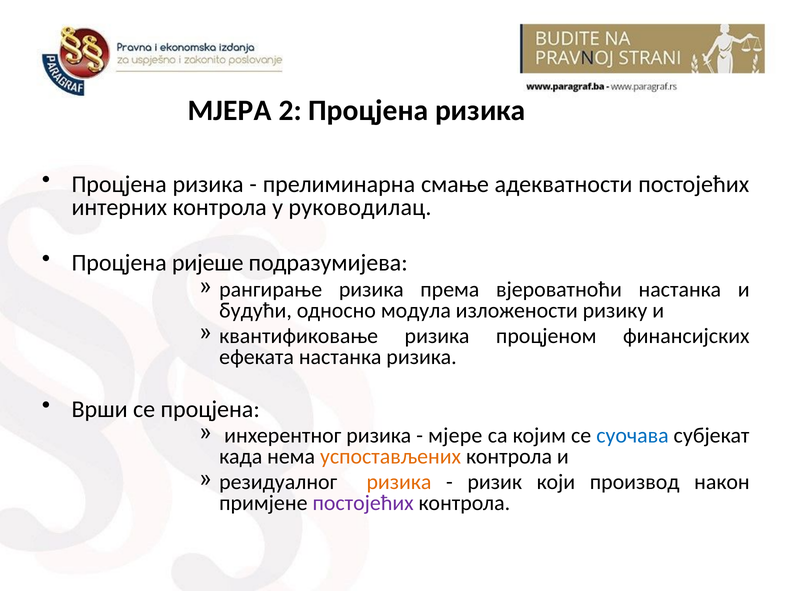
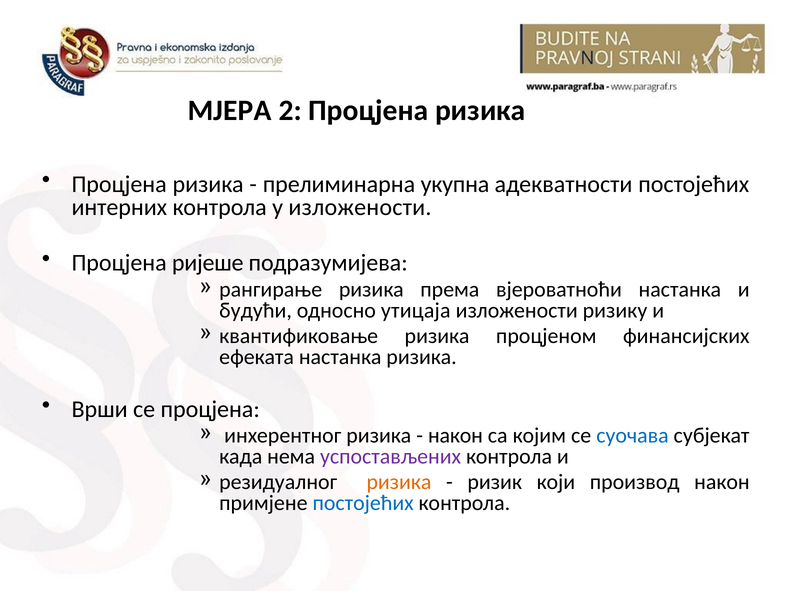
смање: смање -> укупна (455, 184)
у руководилац: руководилац -> изложености (360, 207)
модула: модула -> утицаја (416, 311)
мјере: мјере -> након (455, 436)
успостављених colour: orange -> purple (391, 457)
постојећих colour: purple -> blue (363, 503)
